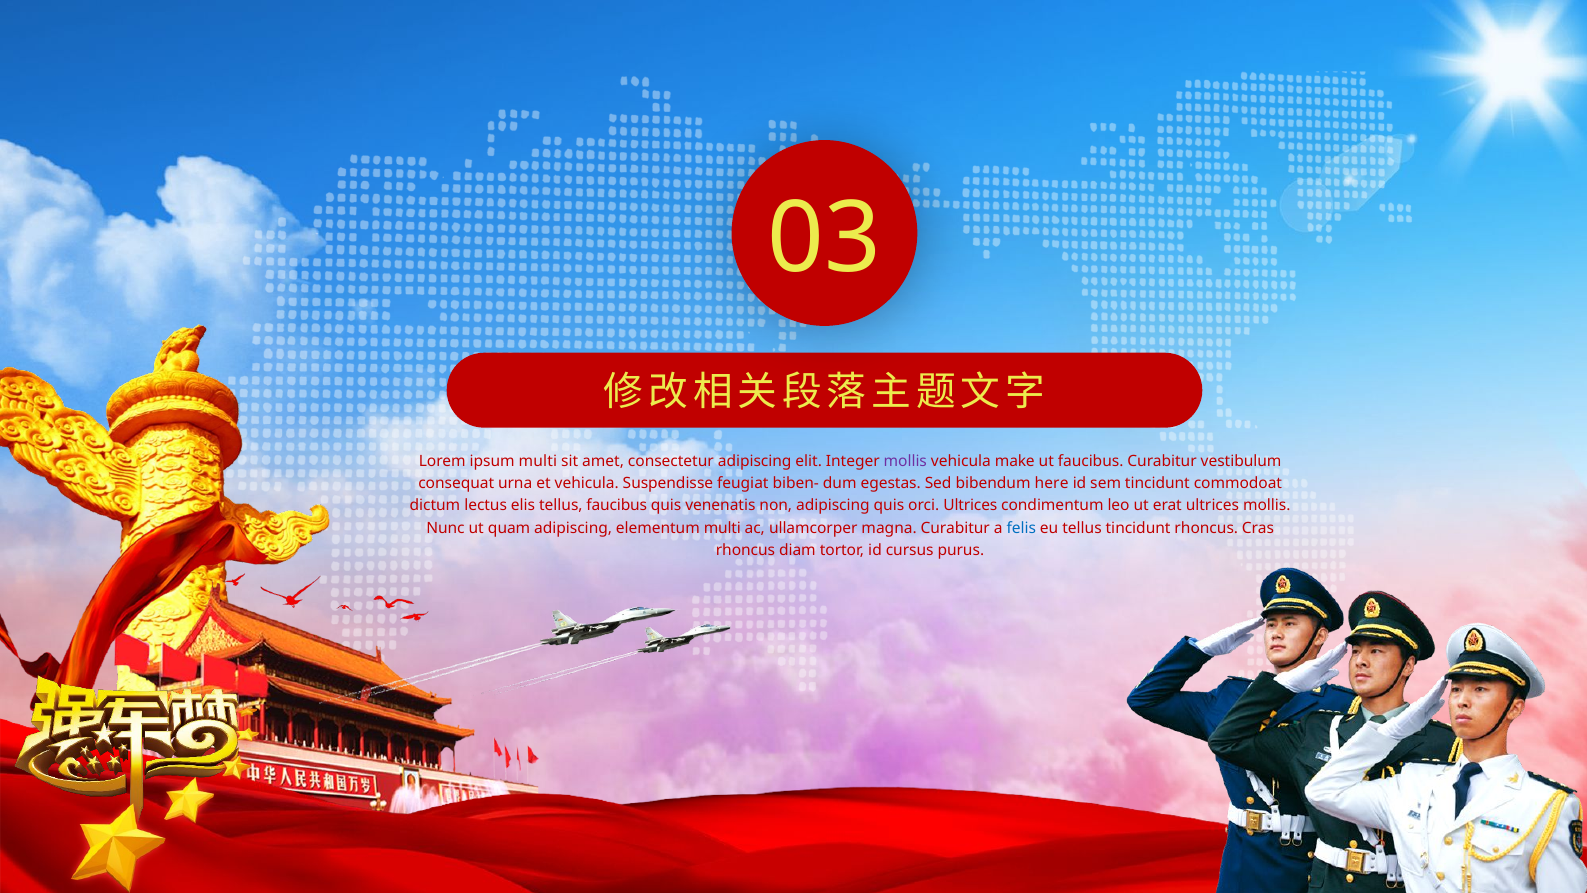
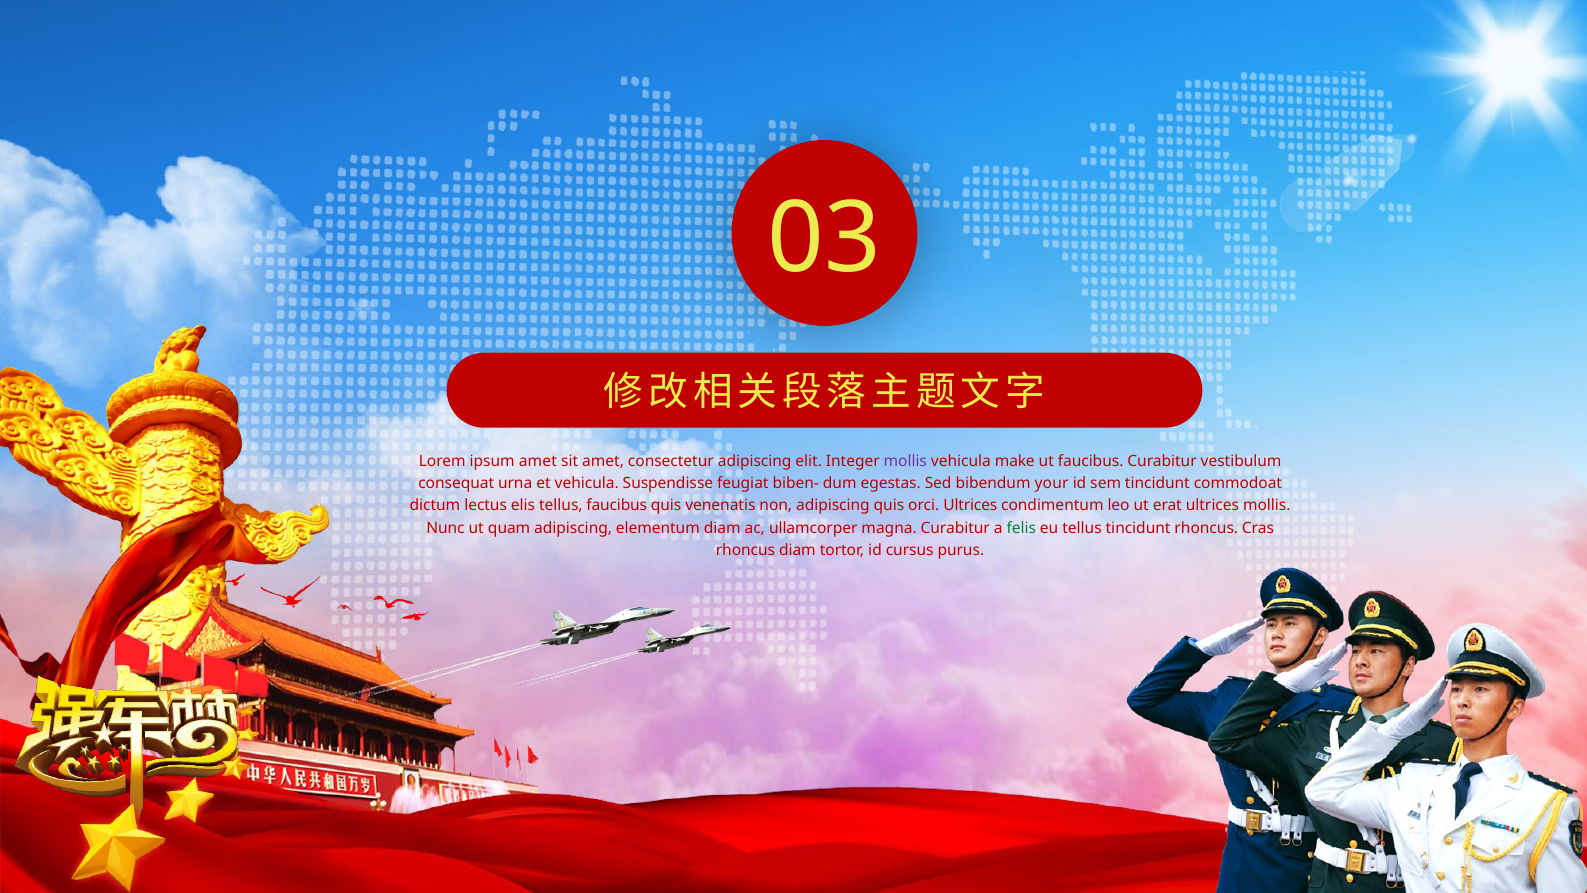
ipsum multi: multi -> amet (538, 461)
here: here -> your (1052, 483)
elementum multi: multi -> diam (722, 528)
felis colour: blue -> green (1021, 528)
